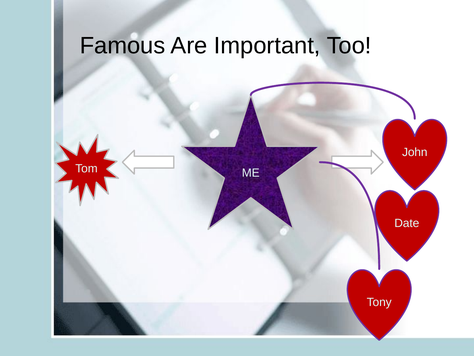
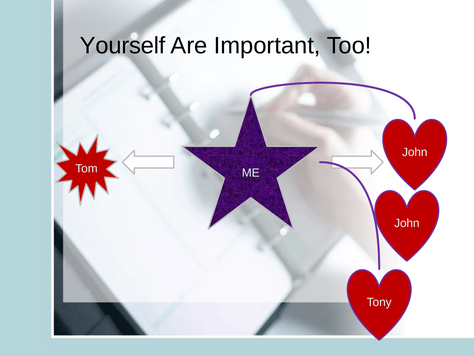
Famous: Famous -> Yourself (123, 46)
Date: Date -> John (407, 223)
